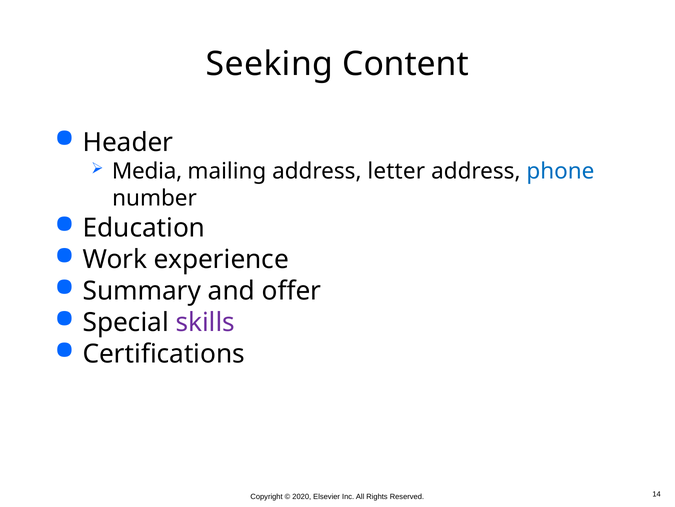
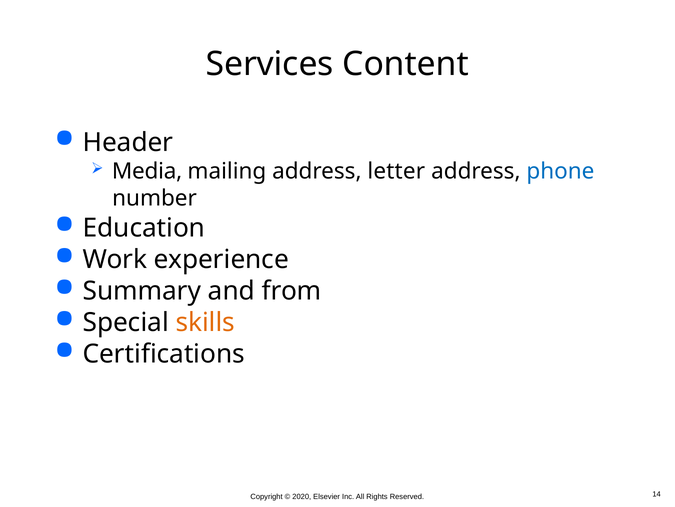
Seeking: Seeking -> Services (270, 64)
offer: offer -> from (292, 291)
skills colour: purple -> orange (205, 322)
